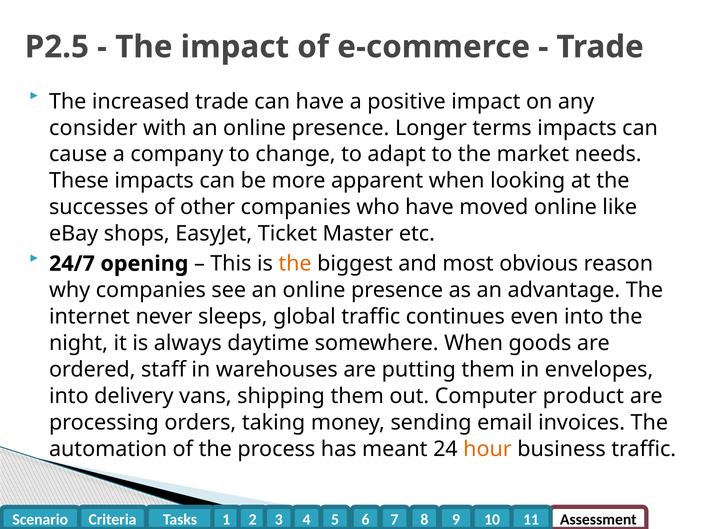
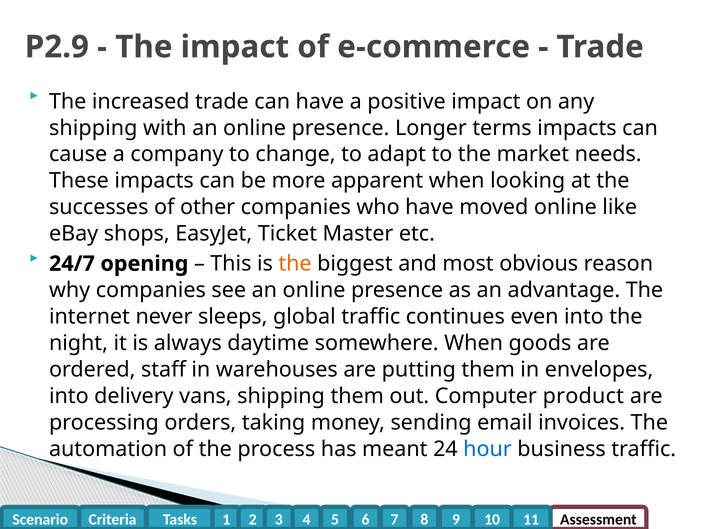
P2.5: P2.5 -> P2.9 (57, 47)
consider: consider -> shipping (93, 128)
hour colour: orange -> blue (487, 449)
